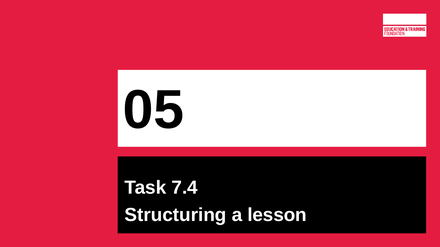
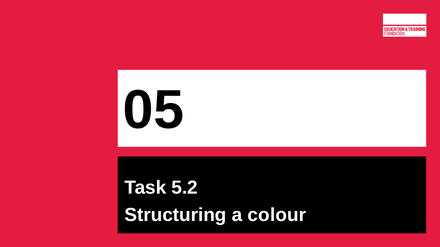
7.4: 7.4 -> 5.2 (185, 188)
lesson: lesson -> colour (277, 215)
